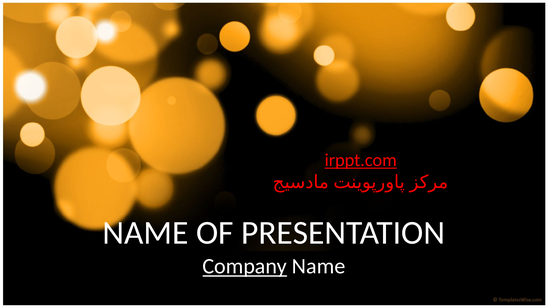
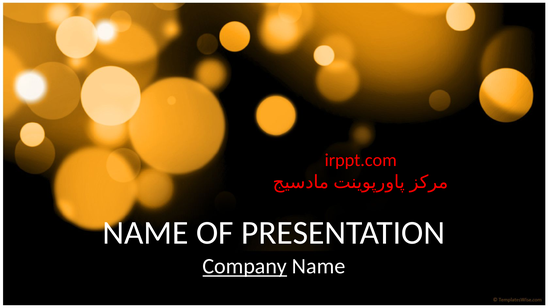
irppt.com underline: present -> none (361, 160)
